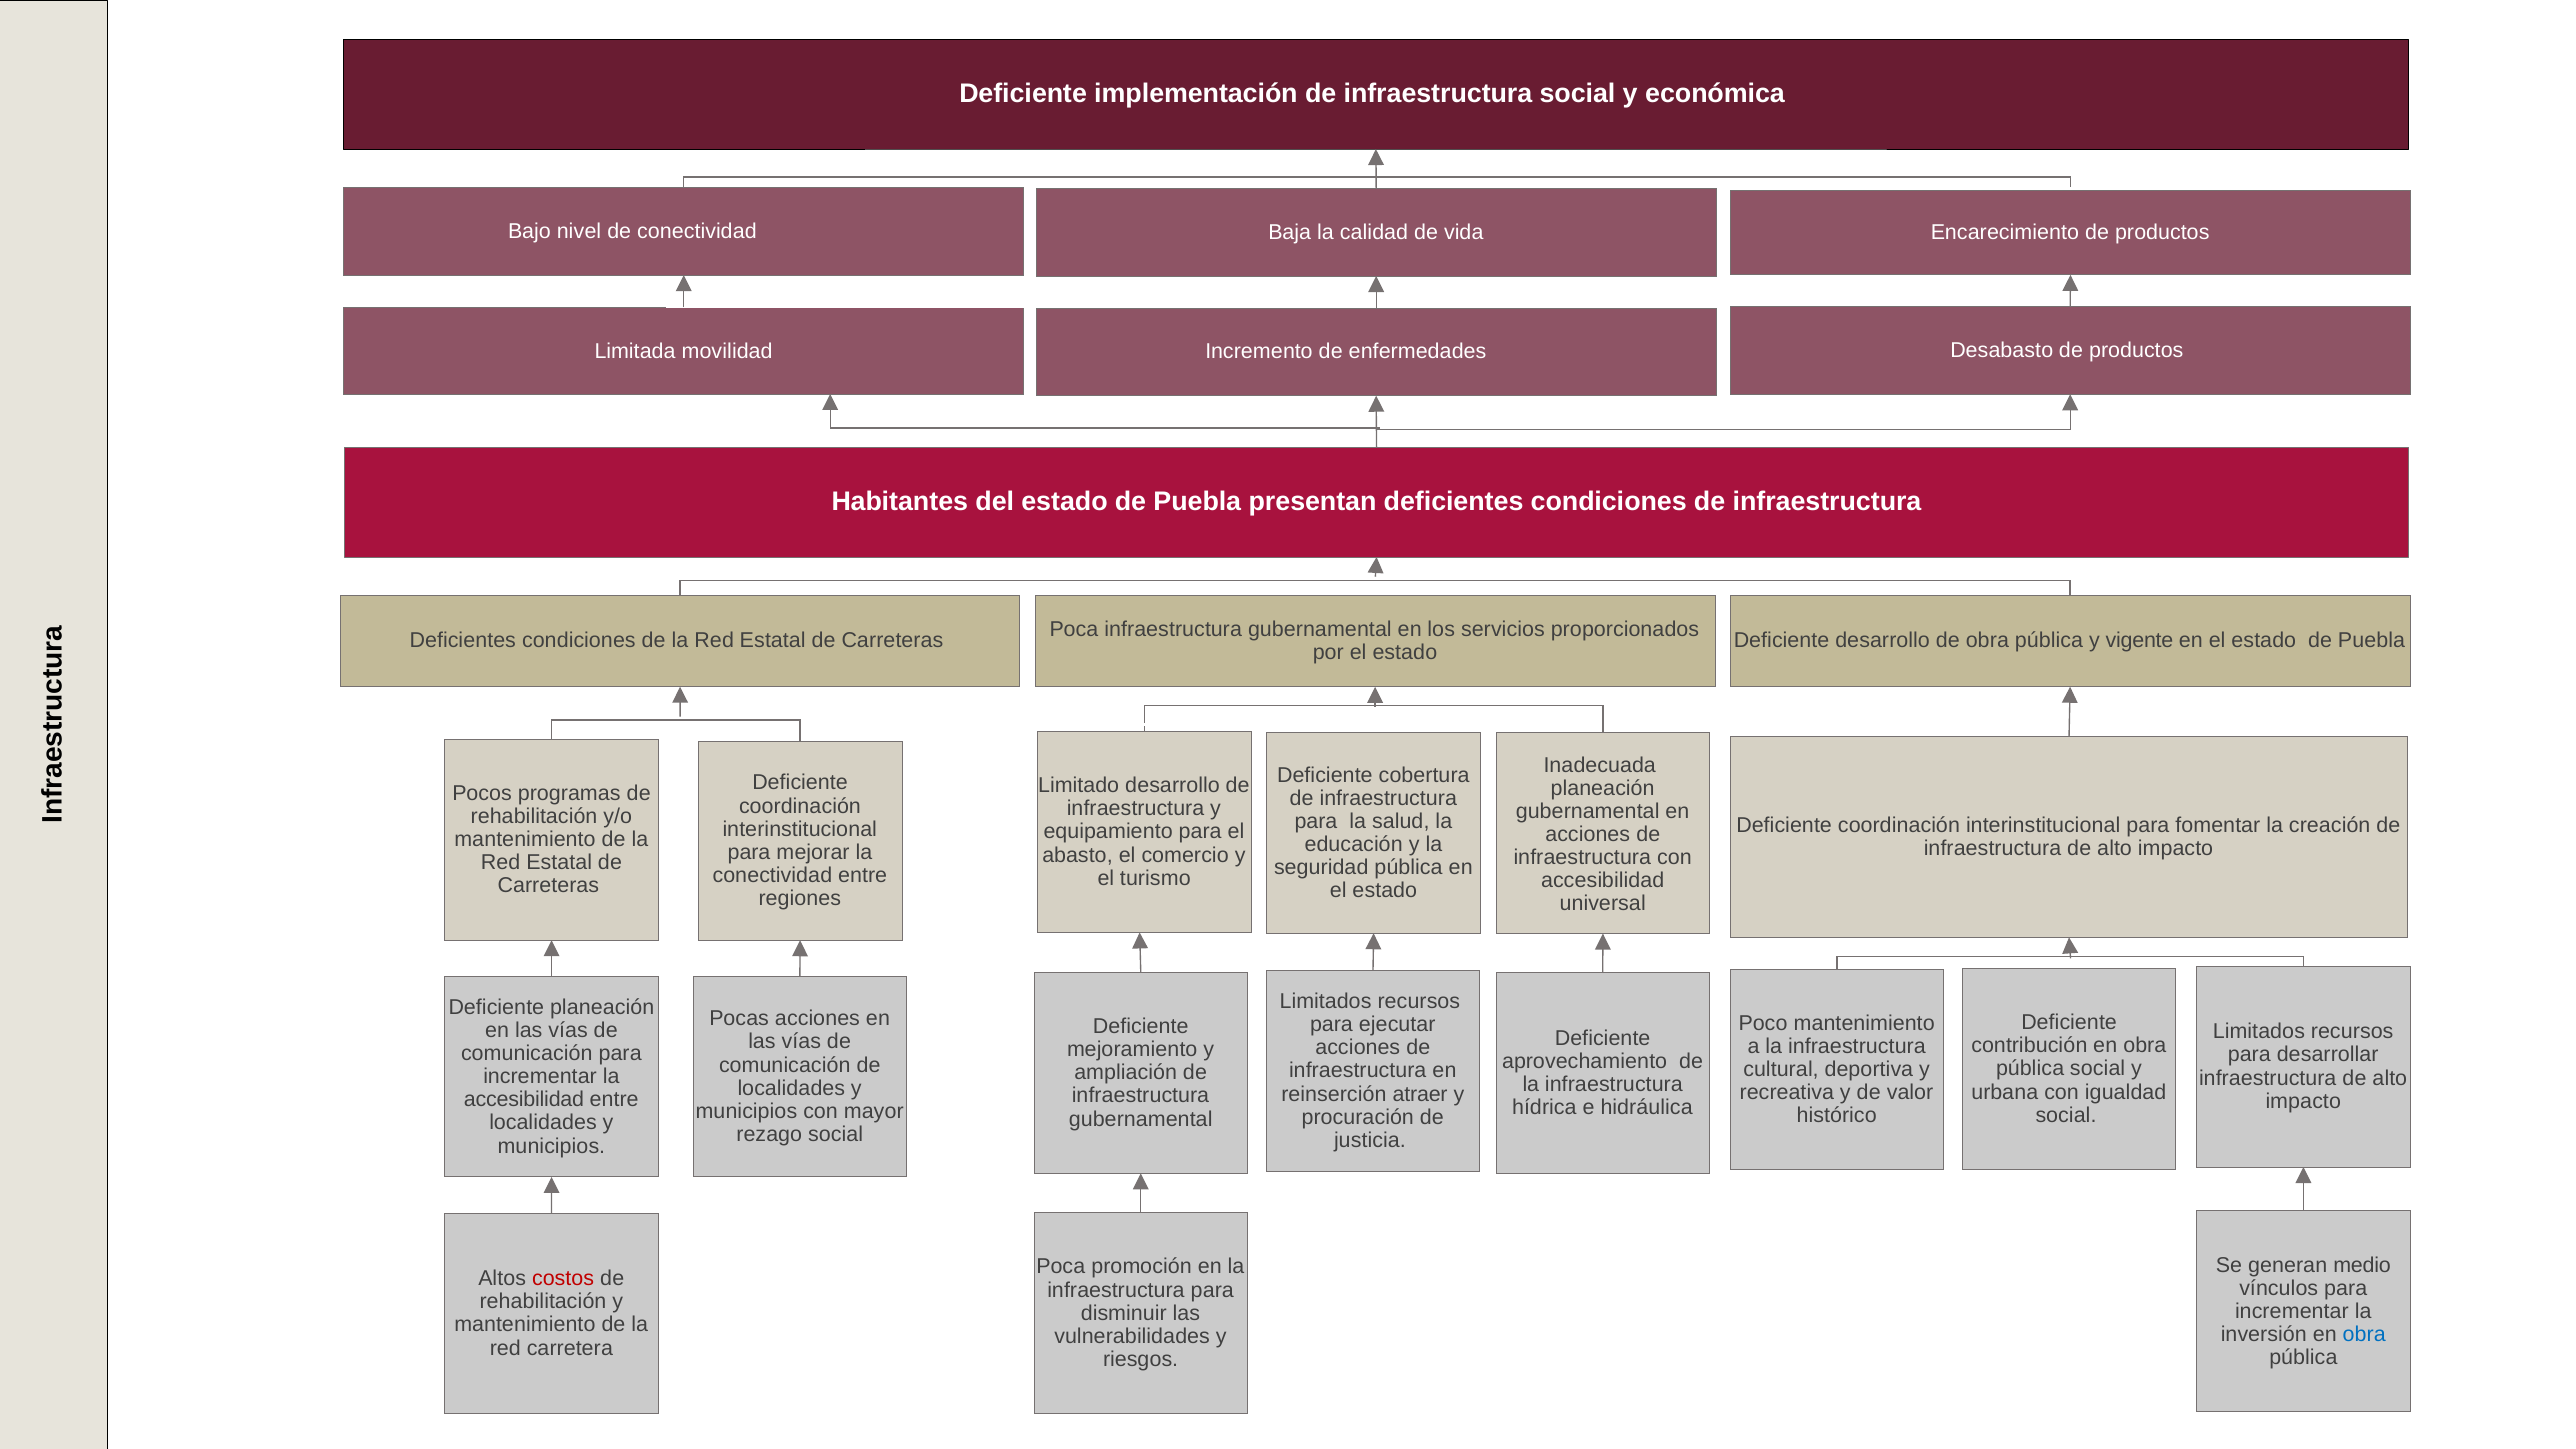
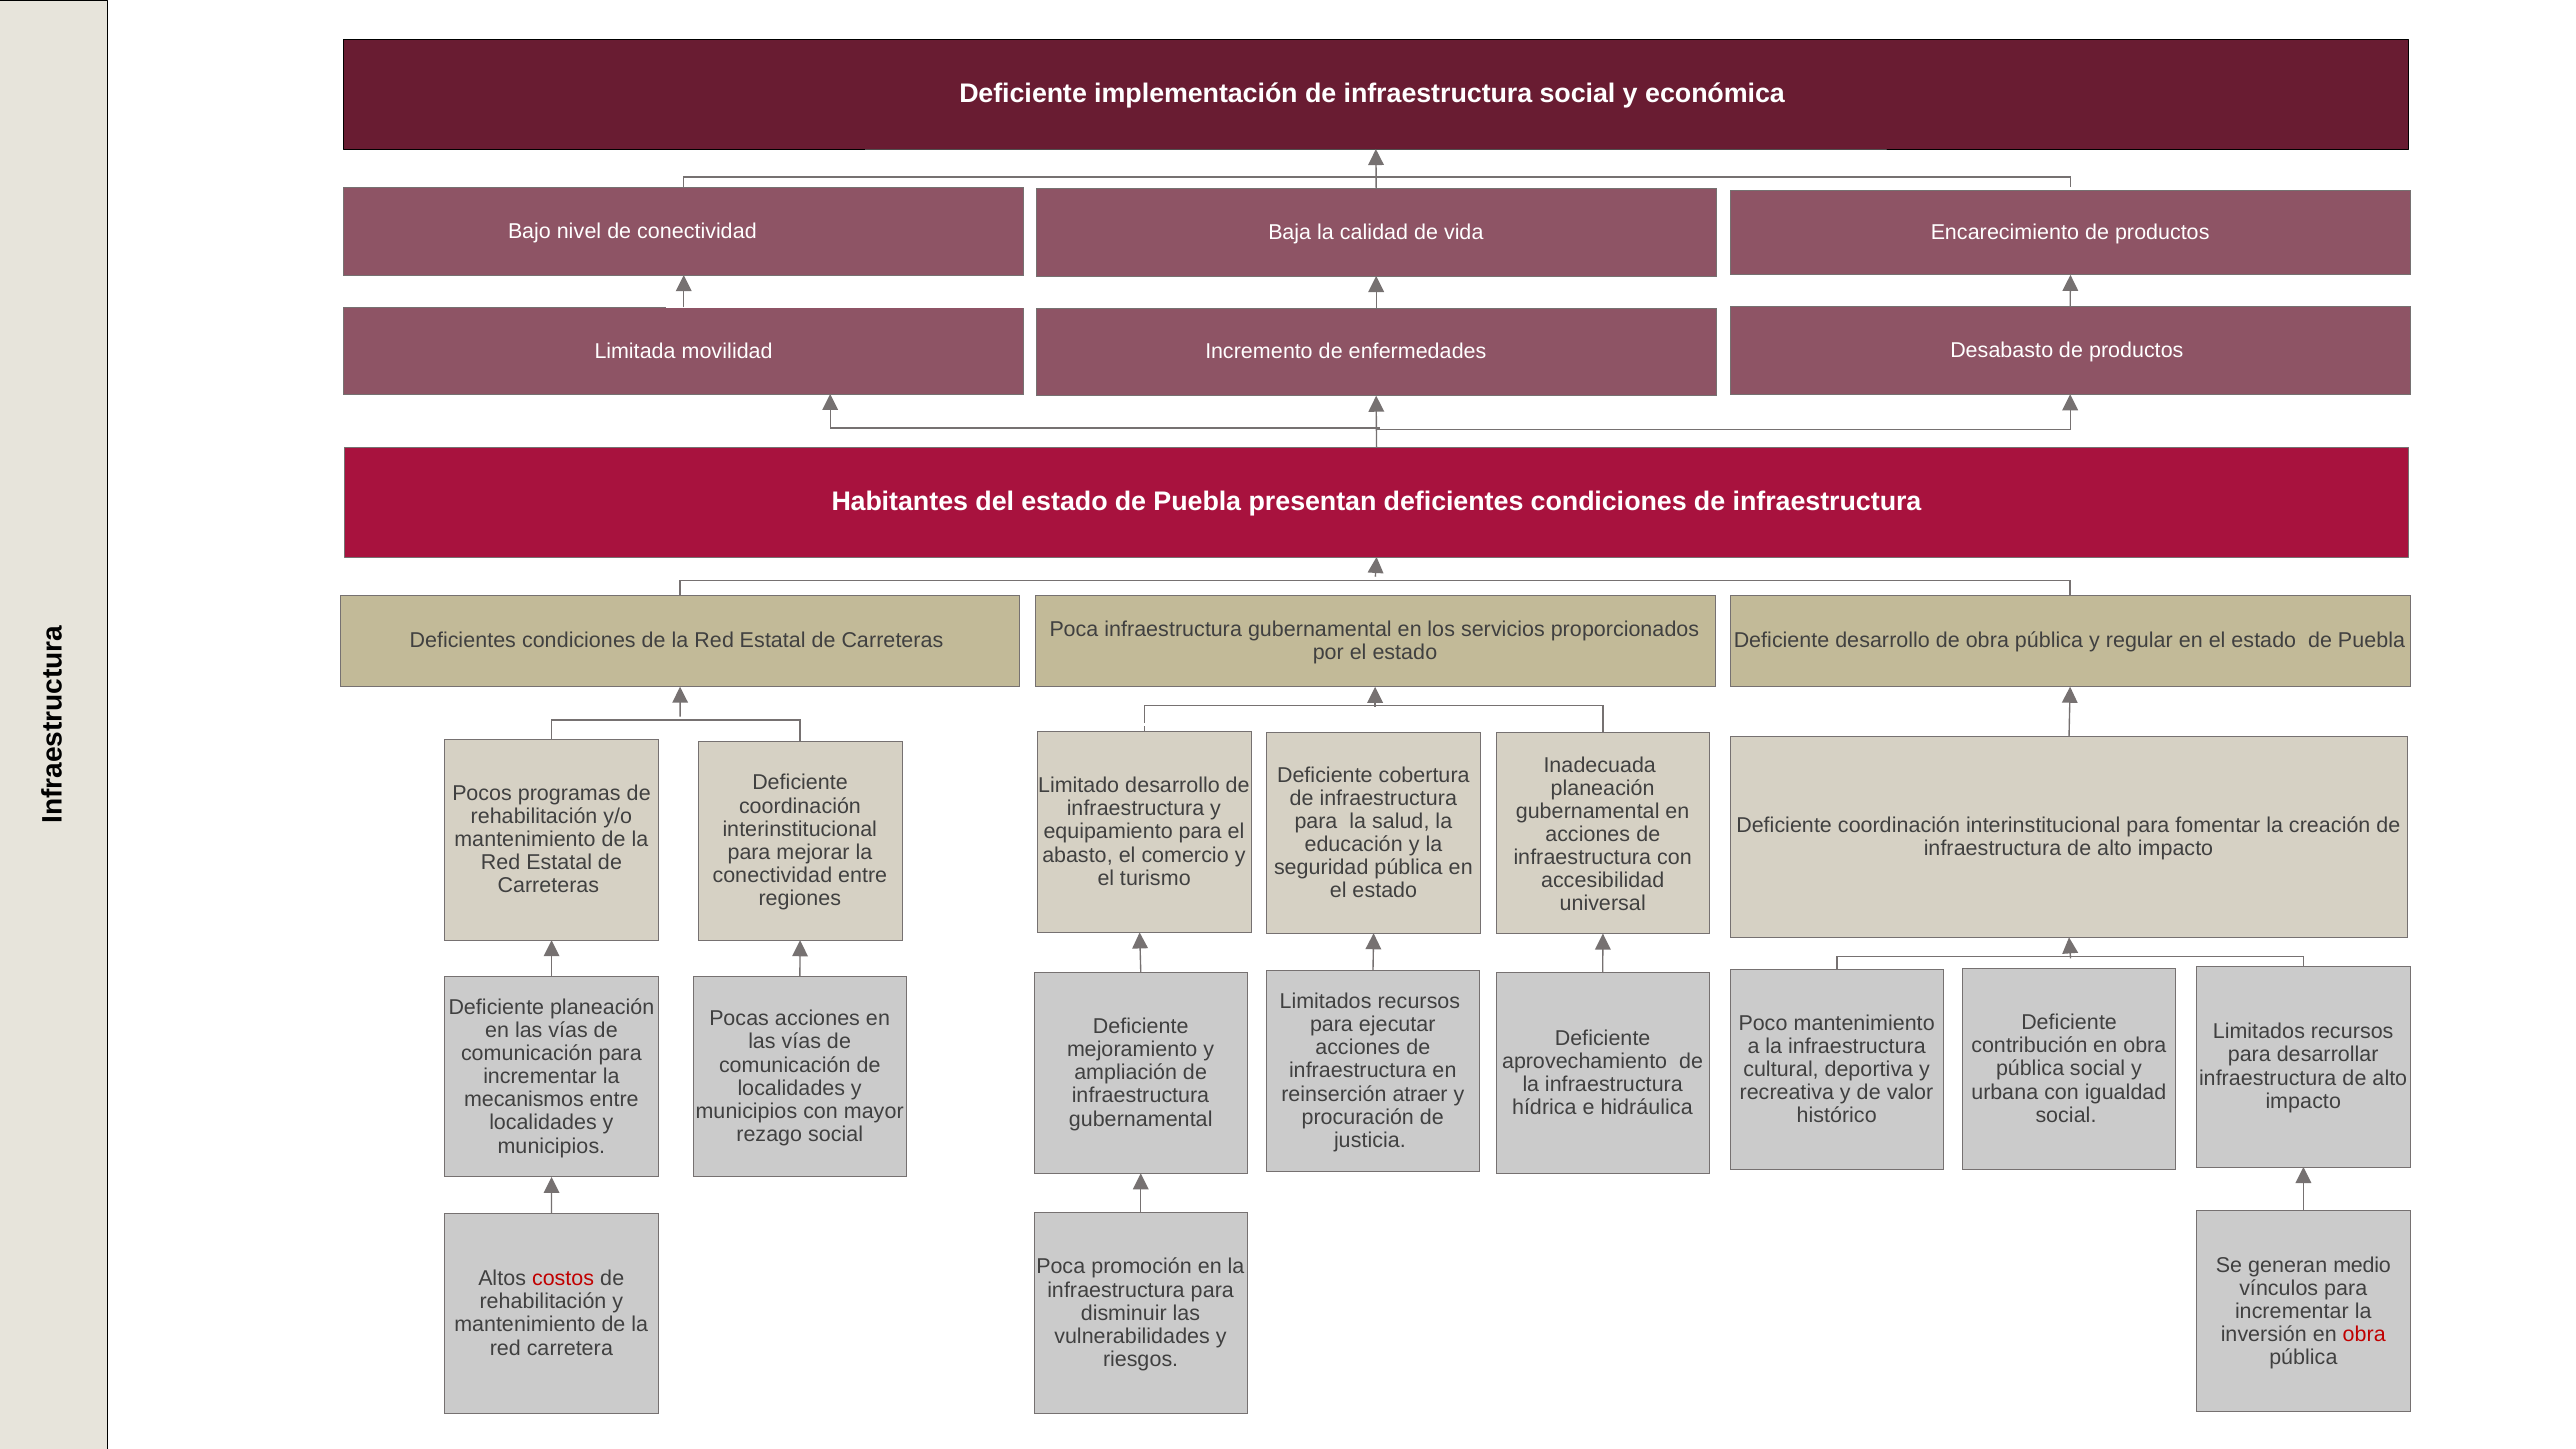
vigente: vigente -> regular (2139, 641)
accesibilidad: accesibilidad -> mecanismos (524, 1100)
obra colour: blue -> red (2364, 1334)
